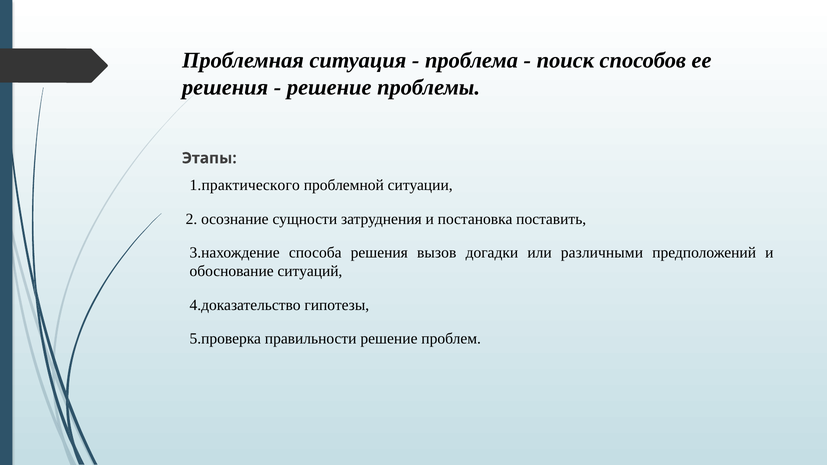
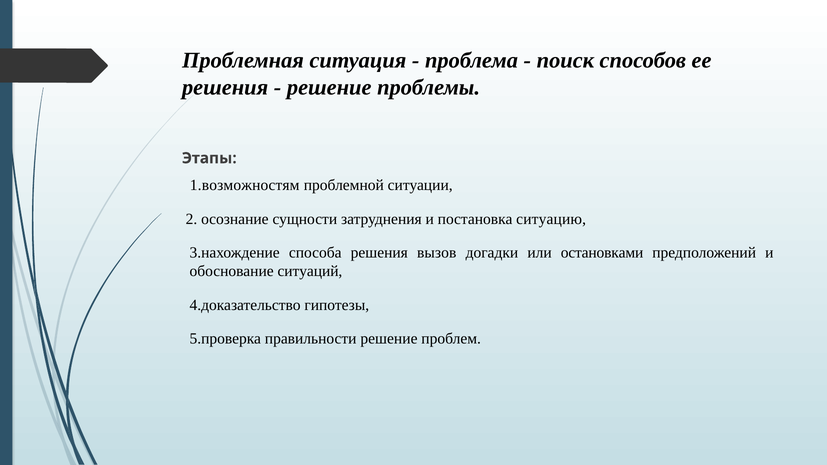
1.практического: 1.практического -> 1.возможностям (245, 185)
поставить: поставить -> ситуацию (551, 219)
различными: различными -> остановками (602, 253)
